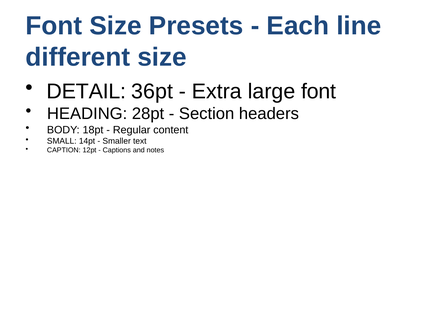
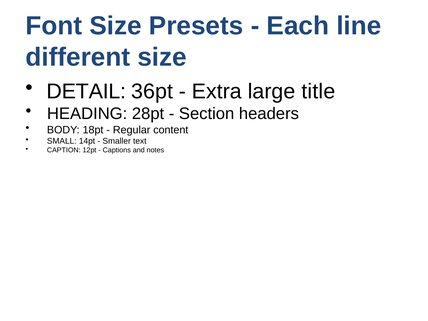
large font: font -> title (318, 91)
